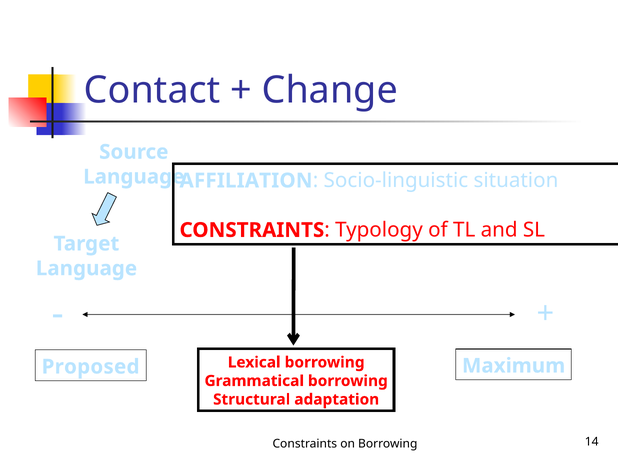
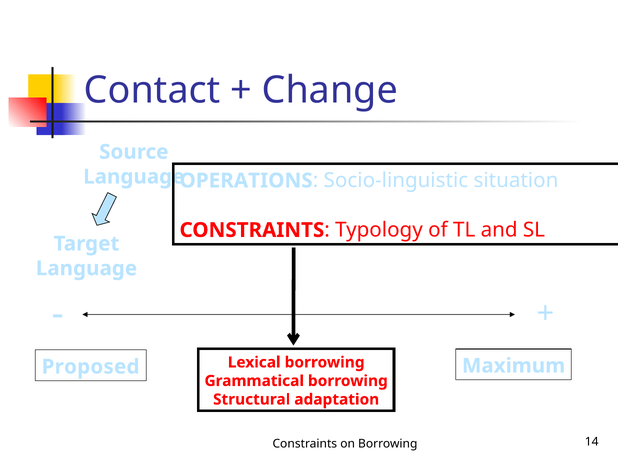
AFFILIATION: AFFILIATION -> OPERATIONS (246, 180)
